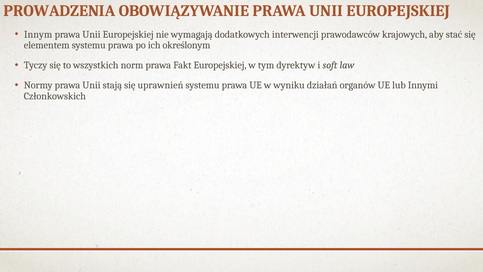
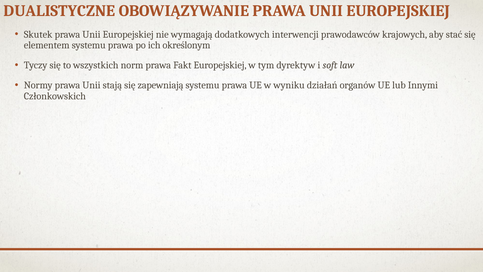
PROWADZENIA: PROWADZENIA -> DUALISTYCZNE (59, 11)
Innym: Innym -> Skutek (38, 34)
uprawnień: uprawnień -> zapewniają (161, 85)
